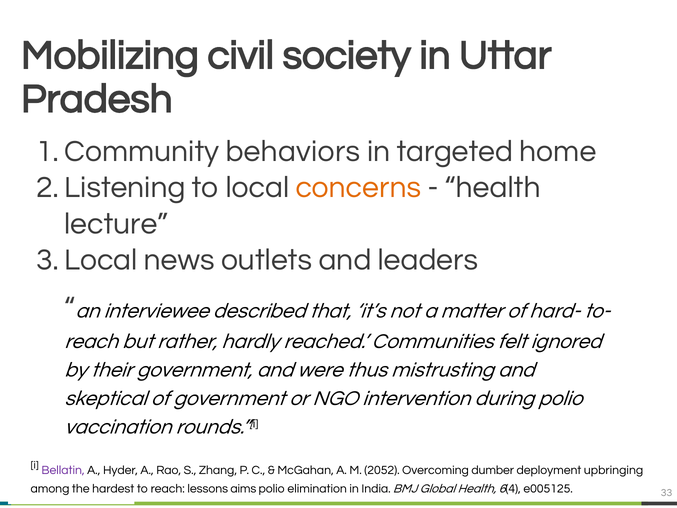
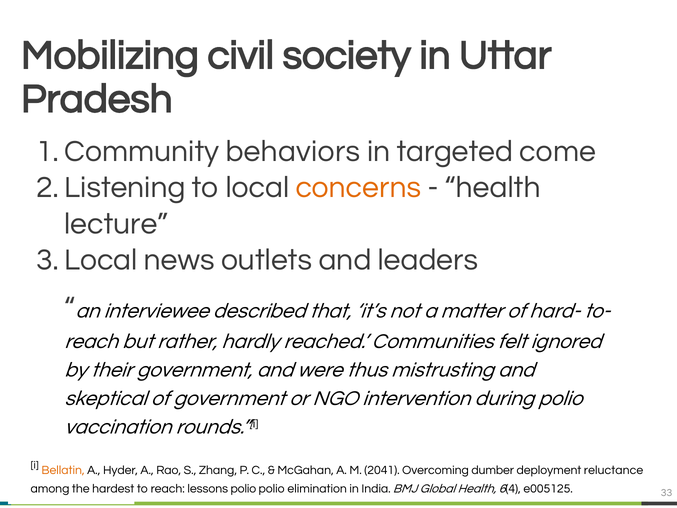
home: home -> come (558, 151)
Bellatin colour: purple -> orange (63, 470)
2052: 2052 -> 2041 (382, 470)
upbringing: upbringing -> reluctance (614, 470)
lessons aims: aims -> polio (243, 488)
